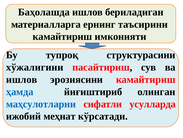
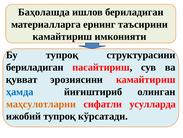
хўжалигини: хўжалигини -> бериладиган (35, 67)
ишлов: ишлов -> қувват (22, 79)
маҳсулотларни colour: blue -> orange (41, 103)
ижобий меҳнат: меҳнат -> тупроқ (60, 116)
